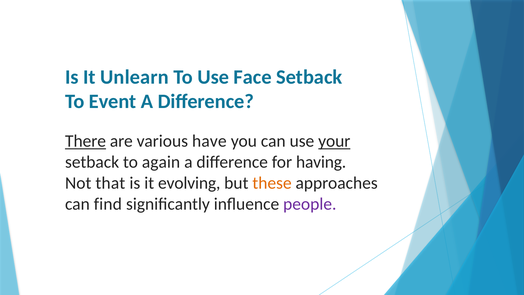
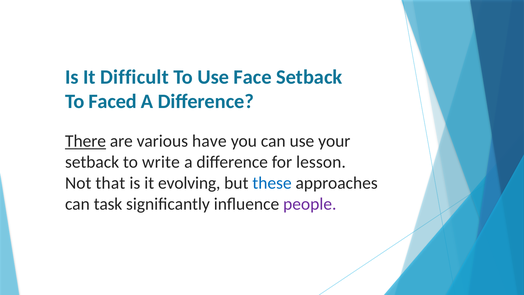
Unlearn: Unlearn -> Difficult (135, 77)
Event: Event -> Faced (113, 101)
your underline: present -> none (334, 141)
again: again -> write (161, 162)
having: having -> lesson (321, 162)
these colour: orange -> blue (272, 183)
find: find -> task (108, 204)
